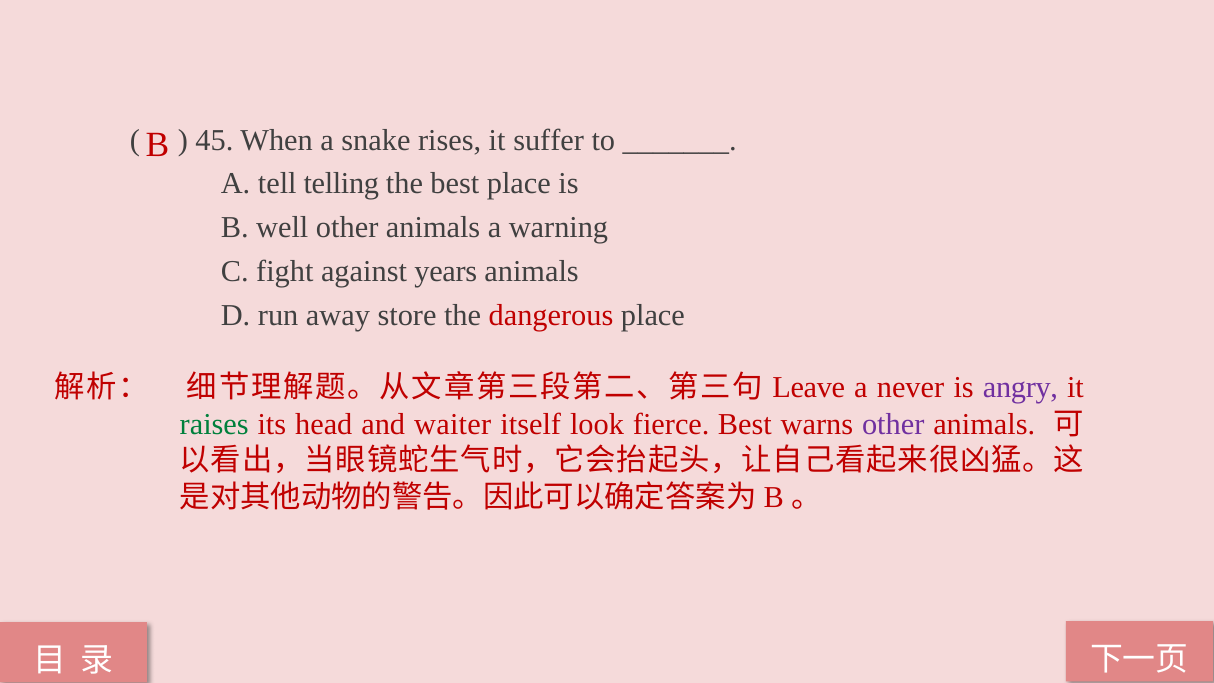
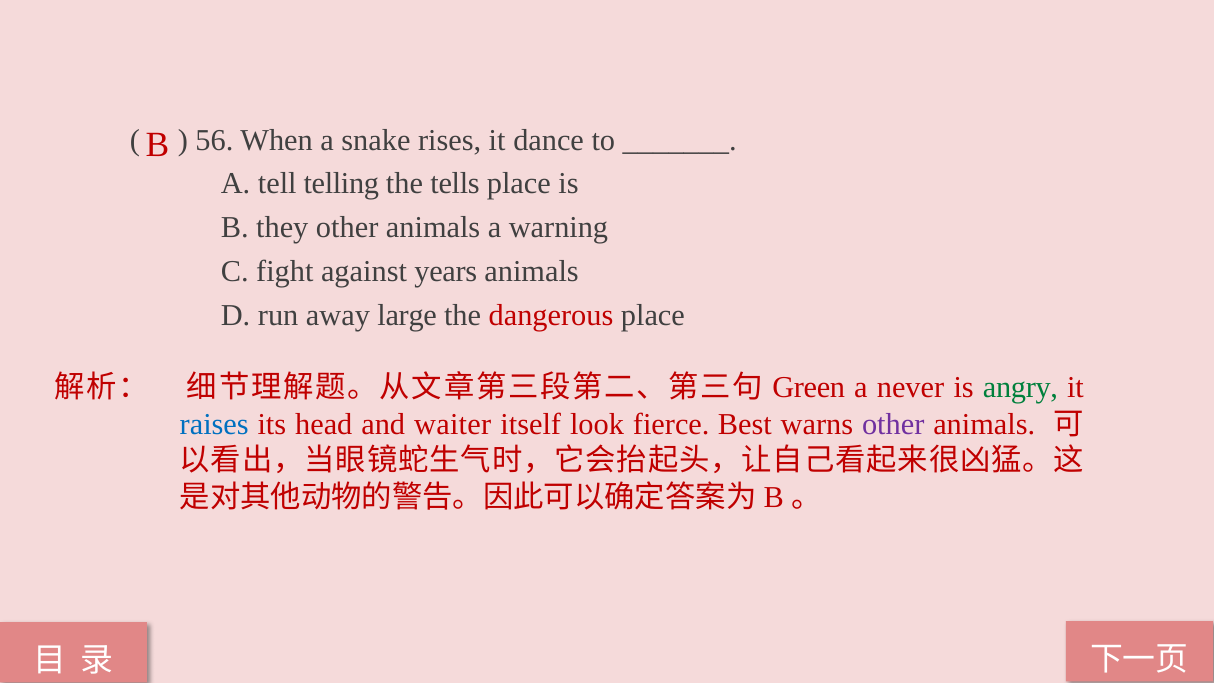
45: 45 -> 56 (214, 140)
suffer: suffer -> dance (549, 140)
the best: best -> tells (455, 184)
well: well -> they (282, 228)
store: store -> large (407, 315)
Leave: Leave -> Green (809, 388)
angry colour: purple -> green (1021, 388)
raises colour: green -> blue (214, 424)
